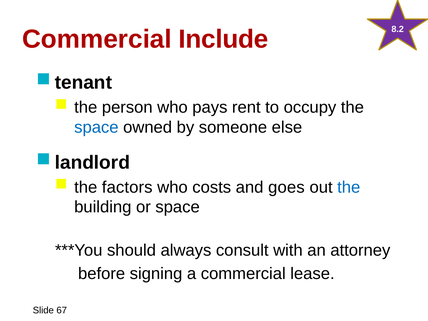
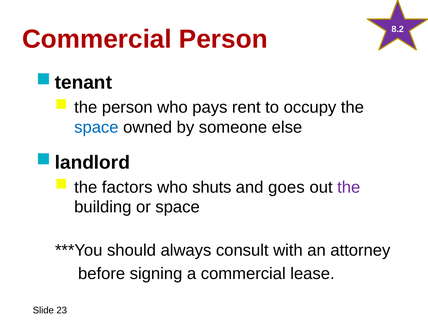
Commercial Include: Include -> Person (223, 39)
costs: costs -> shuts (212, 187)
the colour: blue -> purple (349, 187)
67: 67 -> 23 (62, 310)
